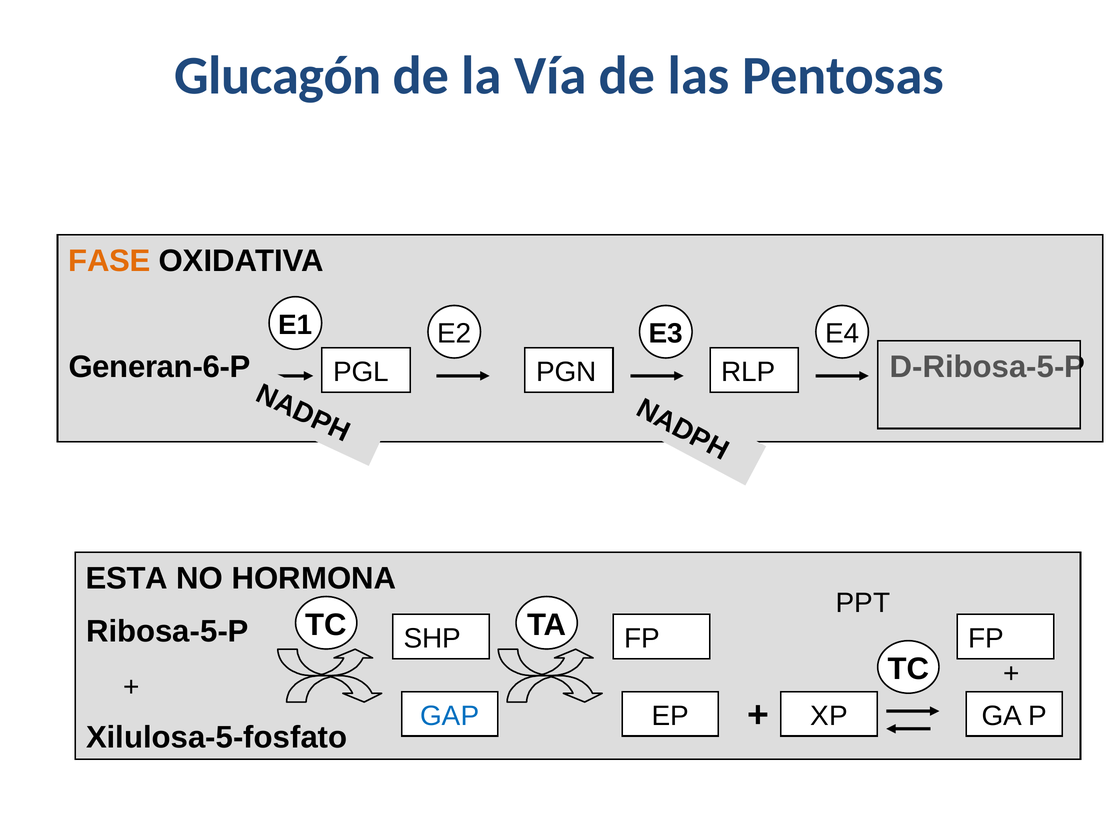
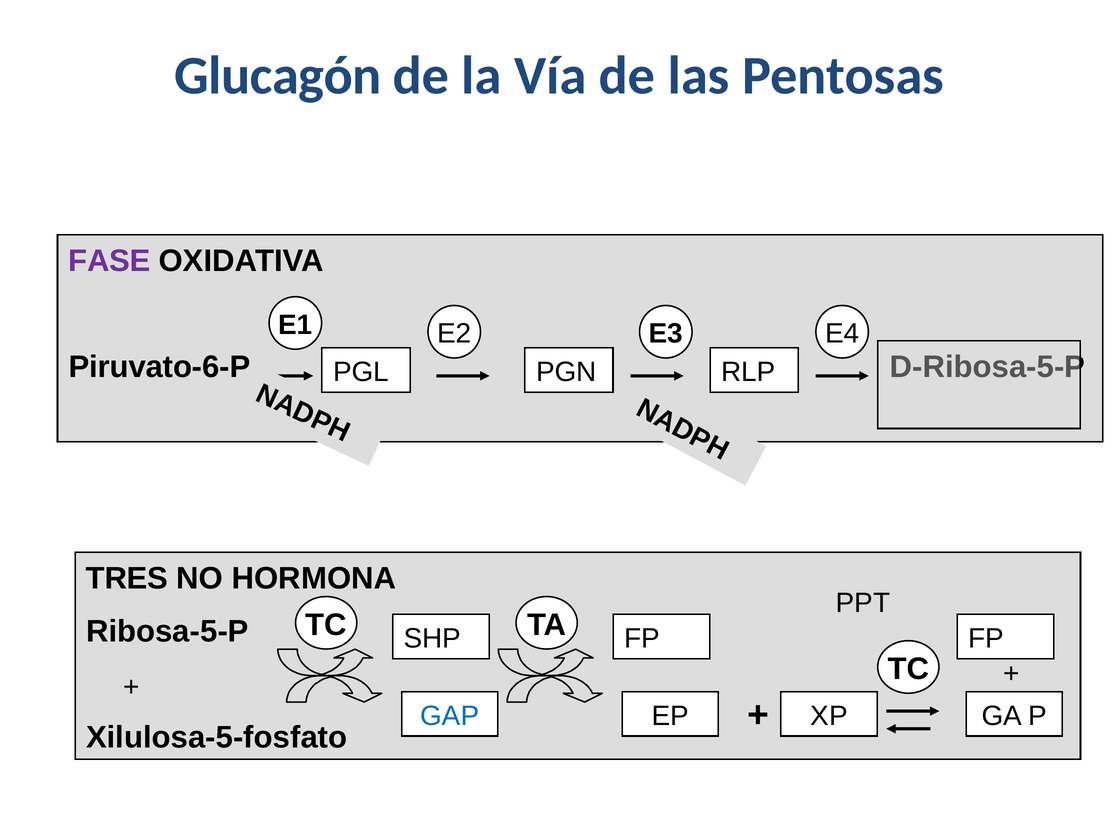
FASE colour: orange -> purple (109, 261)
Generan-6-P: Generan-6-P -> Piruvato-6-P (159, 367)
ESTA: ESTA -> TRES (127, 579)
